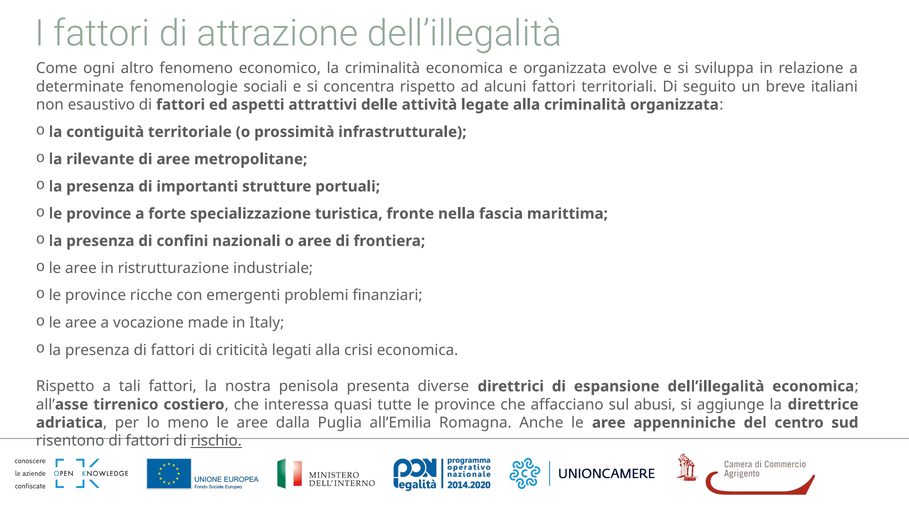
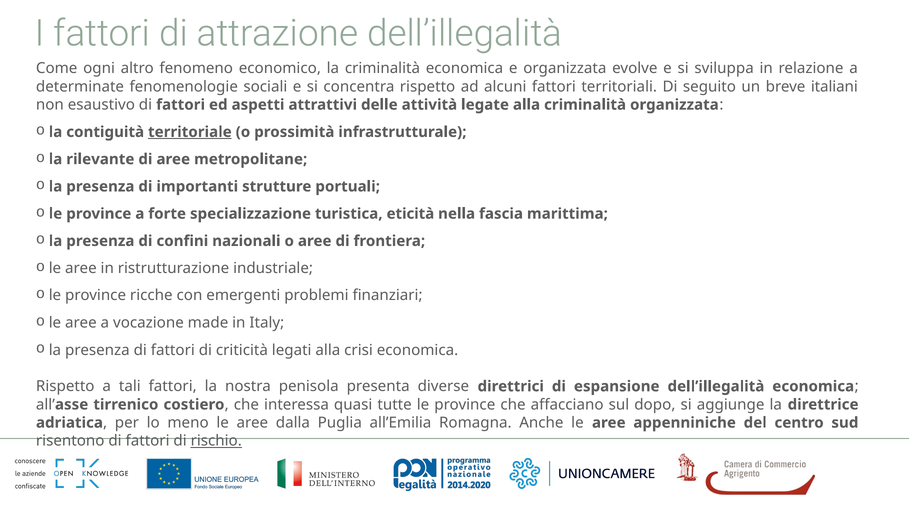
territoriale underline: none -> present (190, 132)
fronte: fronte -> eticità (410, 214)
abusi: abusi -> dopo (655, 405)
